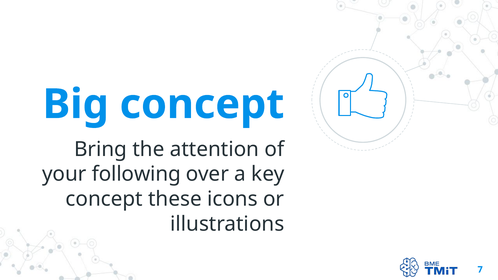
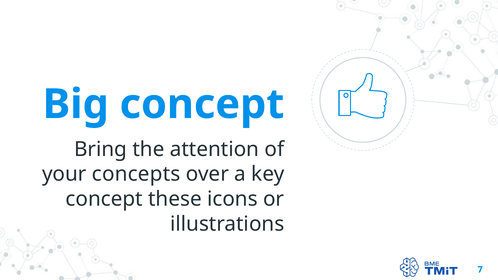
following: following -> concepts (136, 174)
